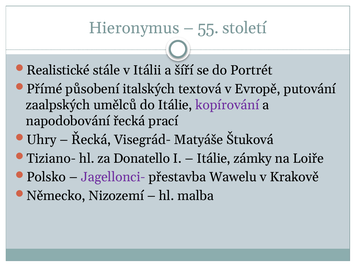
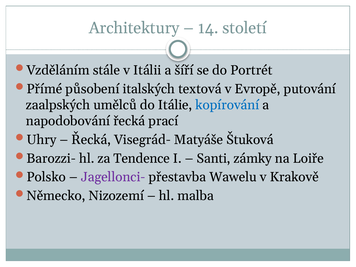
Hieronymus: Hieronymus -> Architektury (134, 28)
55: 55 -> 14 (208, 28)
Realistické: Realistické -> Vzděláním (58, 70)
kopírování colour: purple -> blue (227, 105)
Tiziano-: Tiziano- -> Barozzi- (51, 158)
Donatello: Donatello -> Tendence (142, 158)
Itálie: Itálie -> Santi (214, 158)
